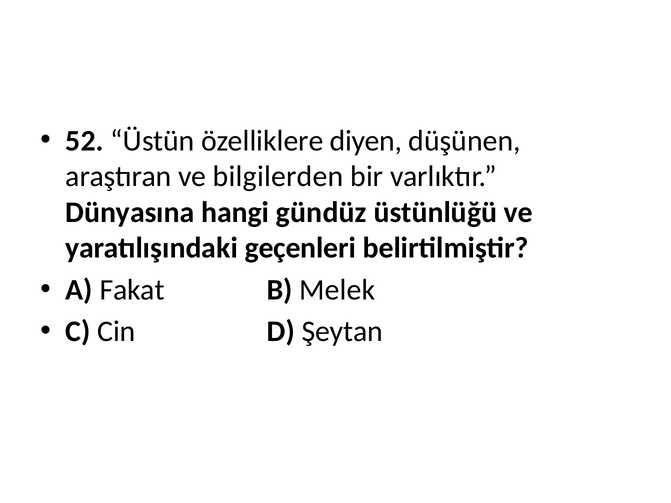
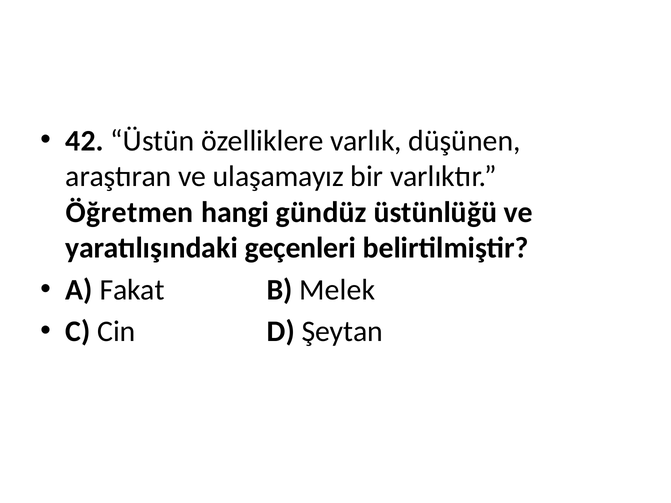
52: 52 -> 42 (85, 141)
diyen: diyen -> varlık (366, 141)
bilgilerden: bilgilerden -> ulaşamayız (278, 177)
Dünyasına: Dünyasına -> Öğretmen (130, 212)
